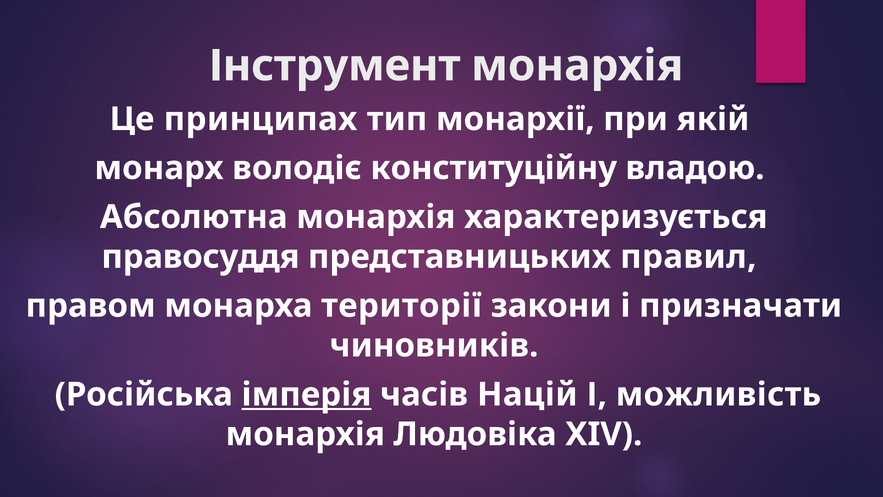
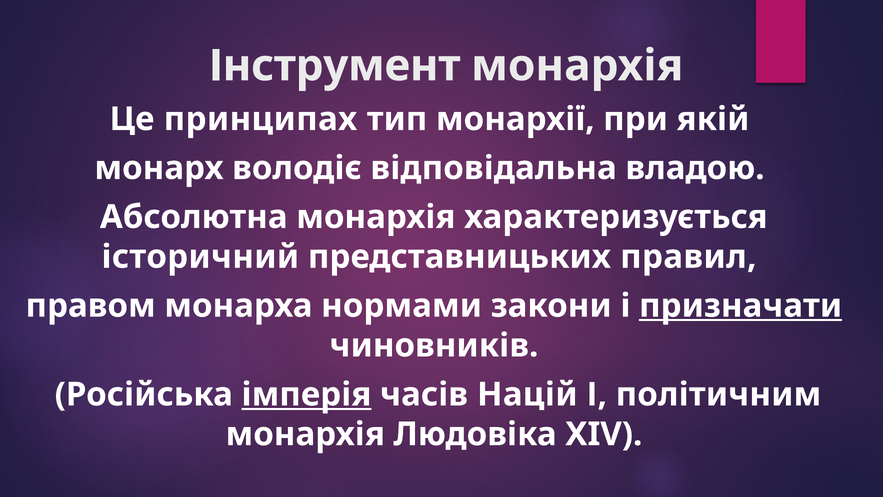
конституційну: конституційну -> відповідальна (494, 168)
правосуддя: правосуддя -> історичний (200, 257)
території: території -> нормами (402, 306)
призначати underline: none -> present (741, 306)
можливість: можливість -> політичним (718, 394)
